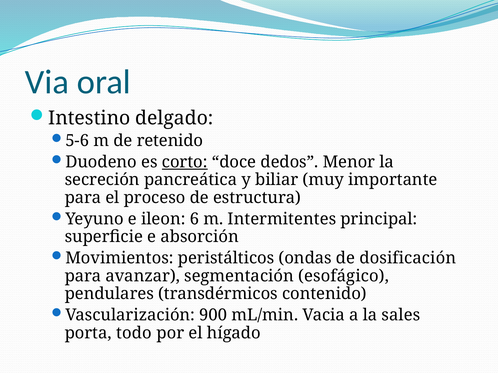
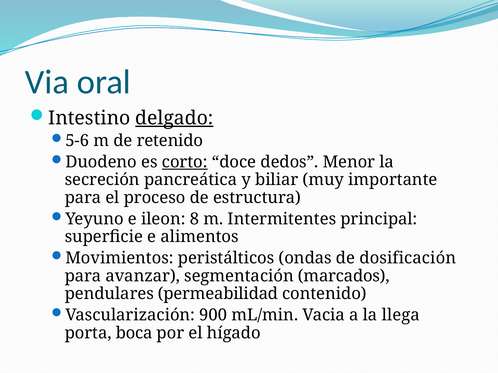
delgado underline: none -> present (174, 118)
6: 6 -> 8 (195, 219)
absorción: absorción -> alimentos (200, 237)
esofágico: esofágico -> marcados (344, 276)
transdérmicos: transdérmicos -> permeabilidad (218, 294)
sales: sales -> llega (401, 315)
todo: todo -> boca (134, 333)
